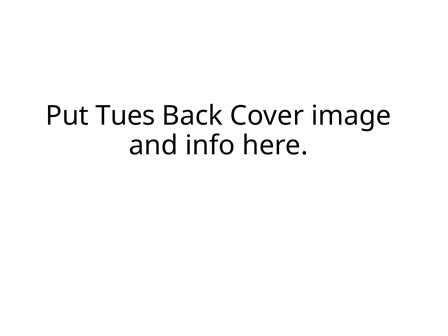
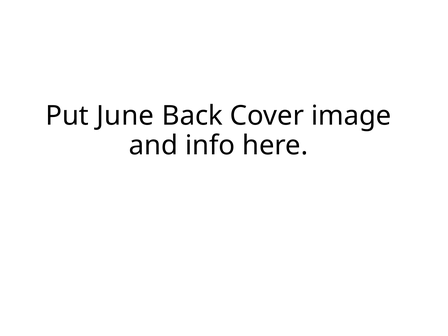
Tues: Tues -> June (125, 116)
